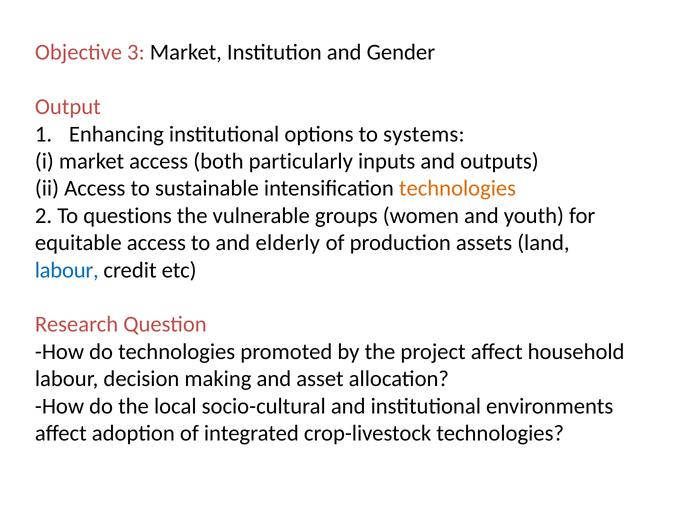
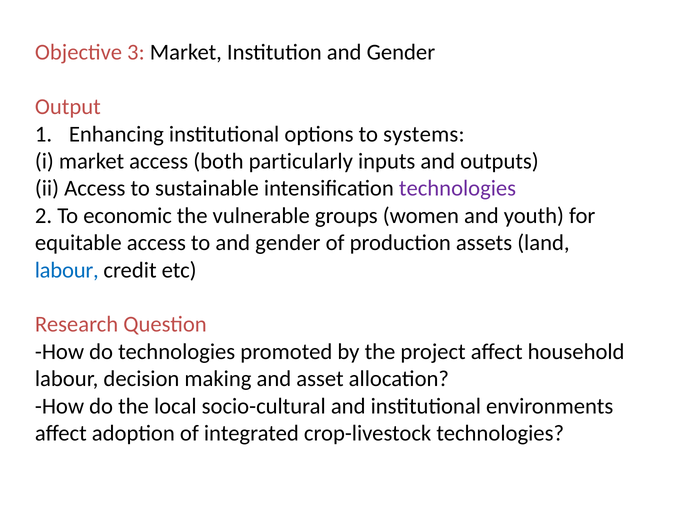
technologies colour: orange -> purple (458, 189)
questions: questions -> economic (128, 216)
to and elderly: elderly -> gender (288, 243)
